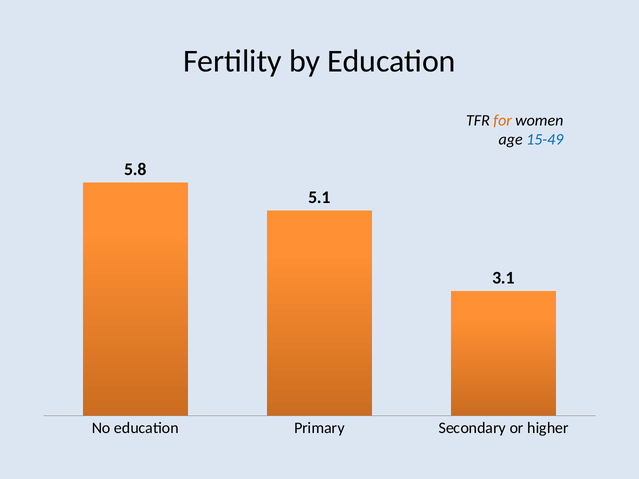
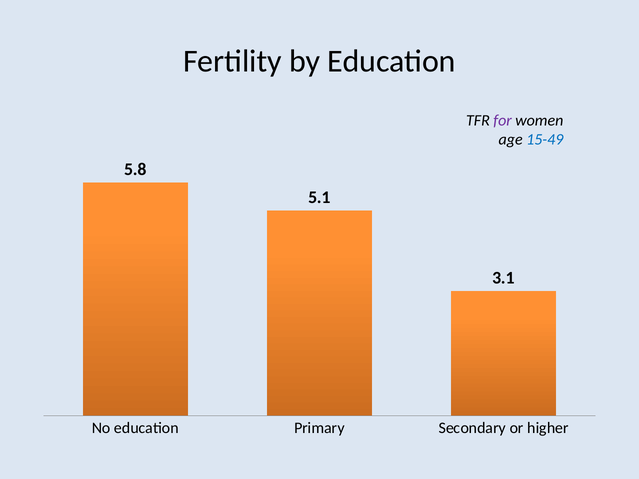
for colour: orange -> purple (503, 120)
